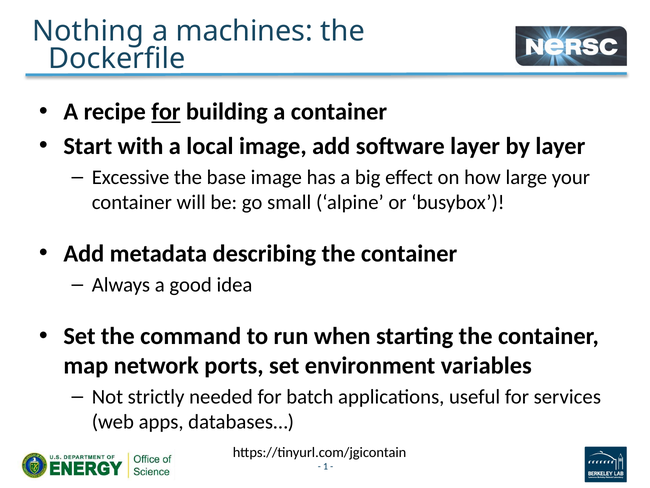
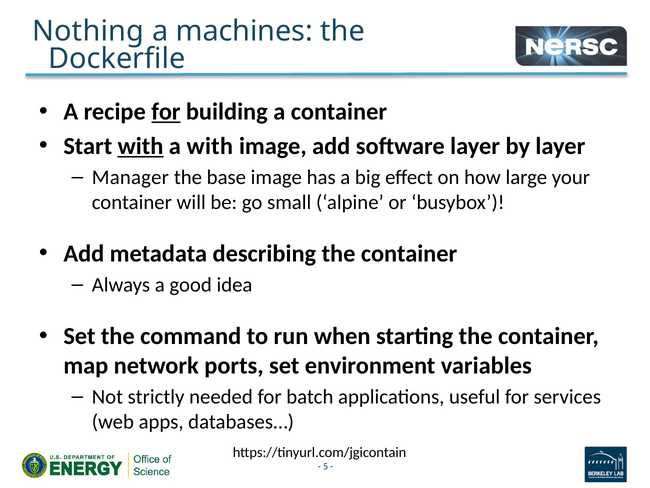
with underline: none -> present (141, 146)
a local: local -> with (210, 146)
Excessive: Excessive -> Manager (130, 177)
1: 1 -> 5 (326, 466)
